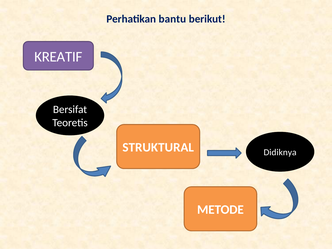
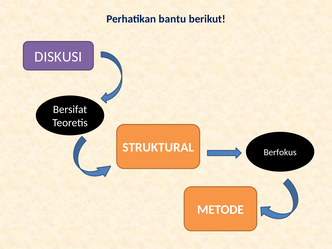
KREATIF: KREATIF -> DISKUSI (58, 57)
Didiknya: Didiknya -> Berfokus (280, 152)
